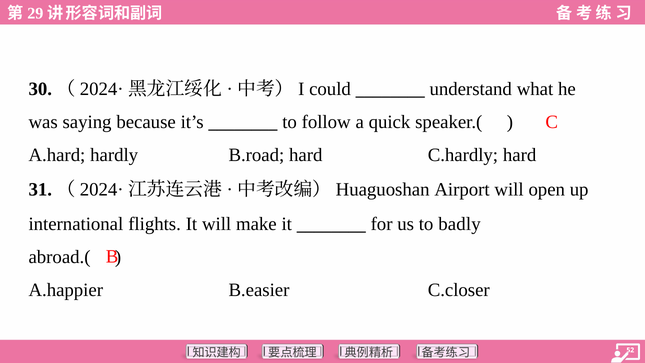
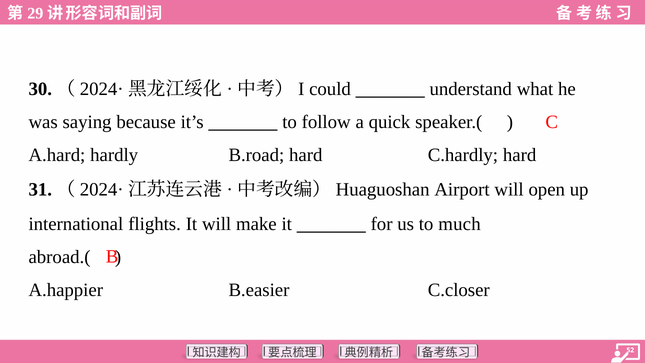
badly: badly -> much (460, 224)
